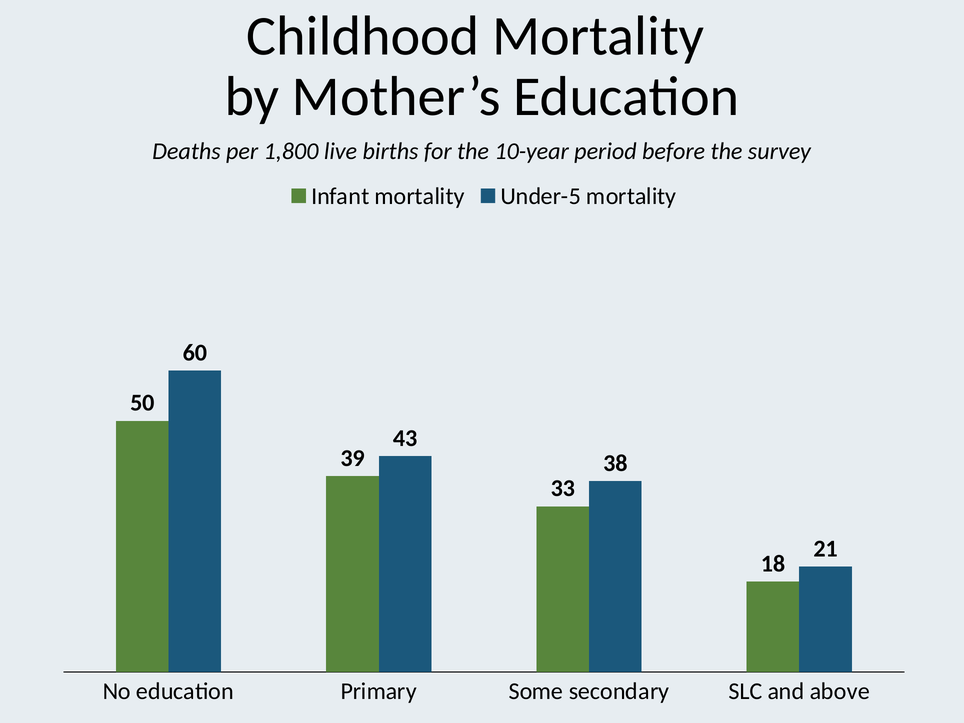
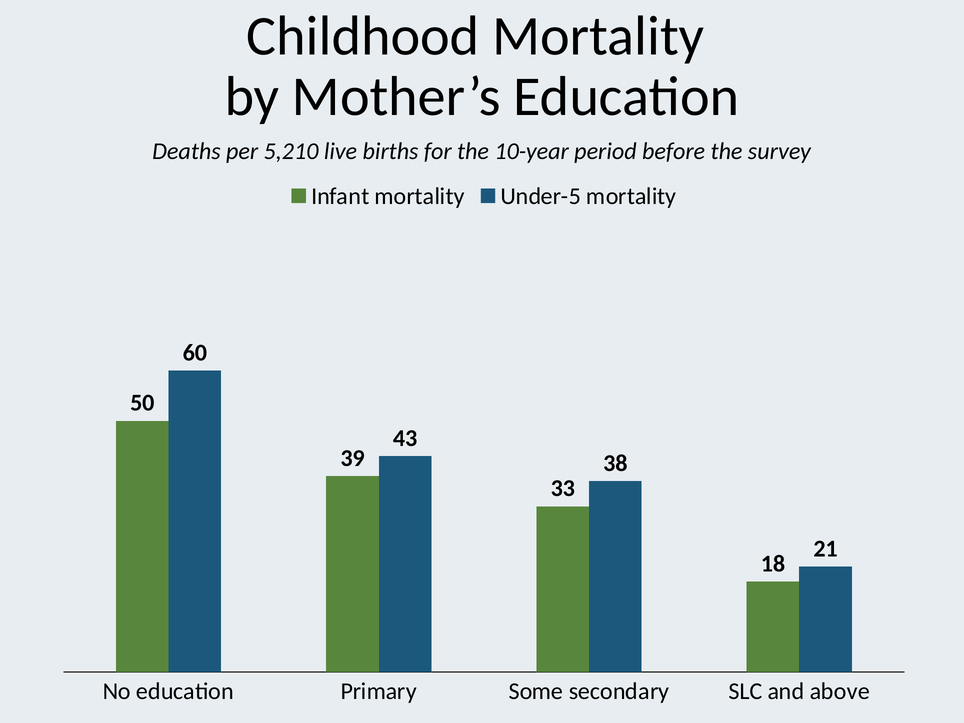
1,800: 1,800 -> 5,210 (291, 151)
